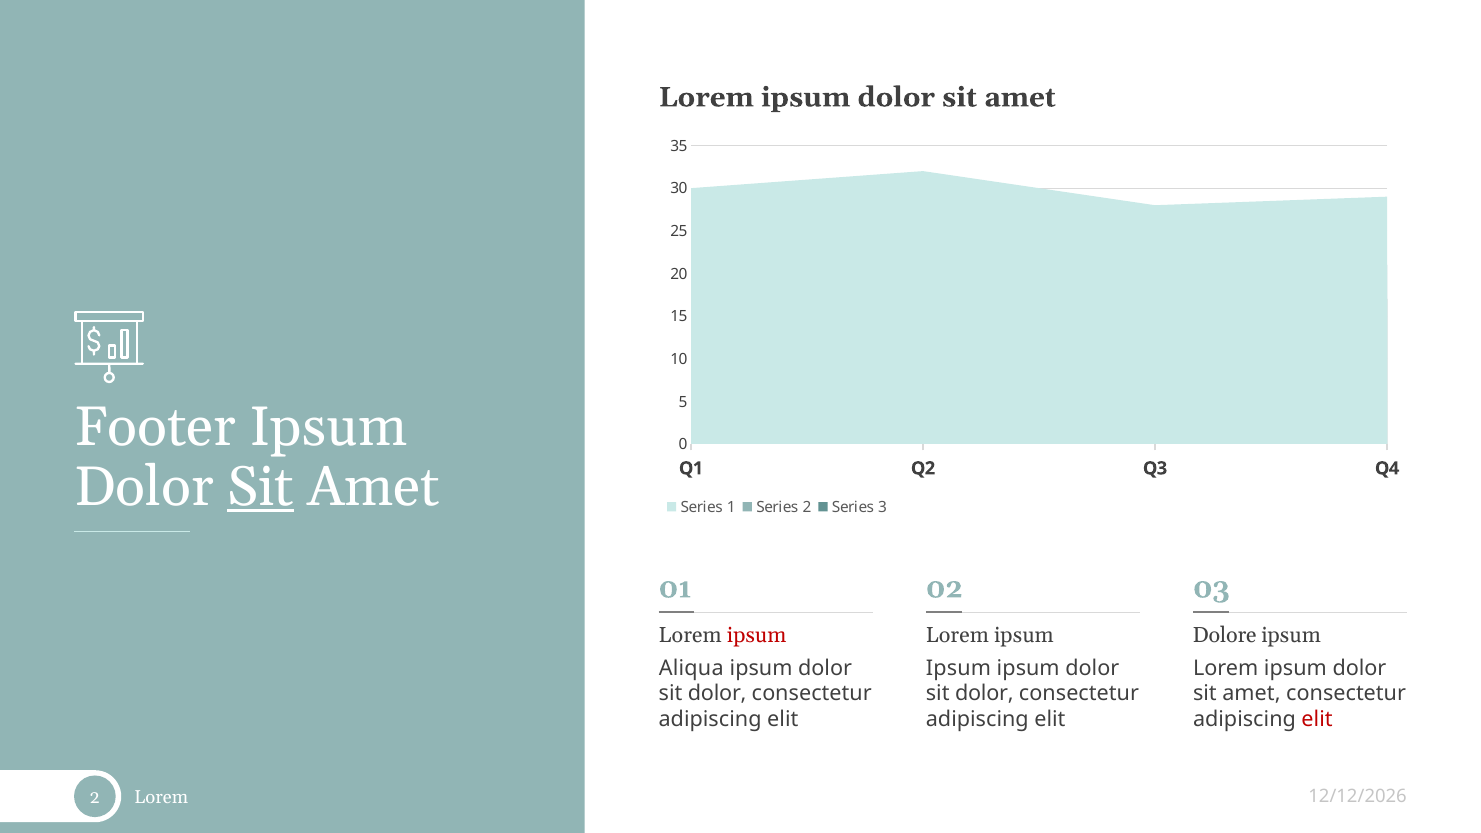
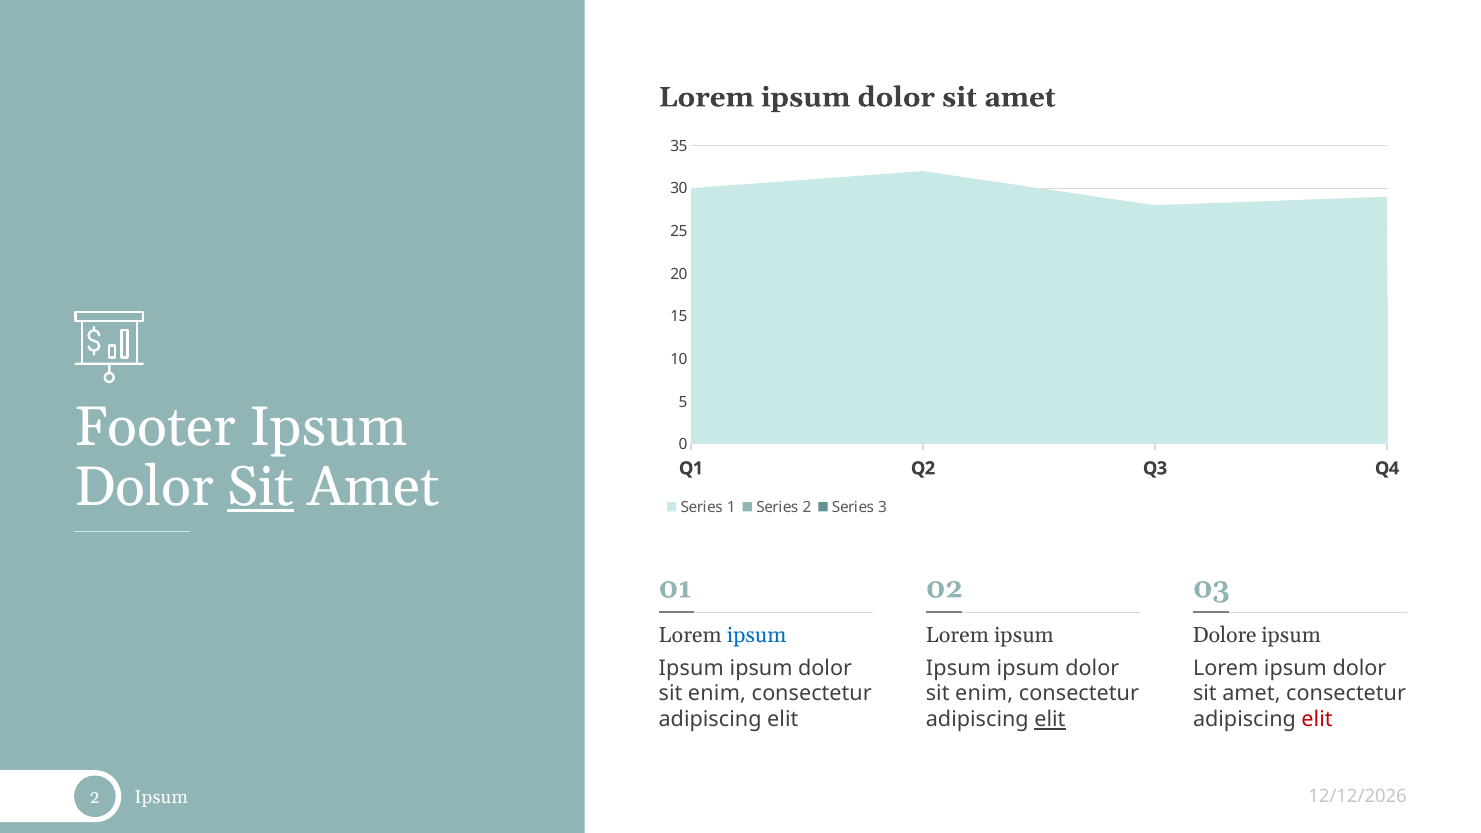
ipsum colour: red -> blue (757, 636)
Aliqua: Aliqua -> Ipsum (691, 668)
dolor: dolor -> enim (717, 694)
dolor: dolor -> enim (984, 694)
elit underline: none -> present (1050, 720)
Lorem: Lorem -> Ipsum (161, 798)
